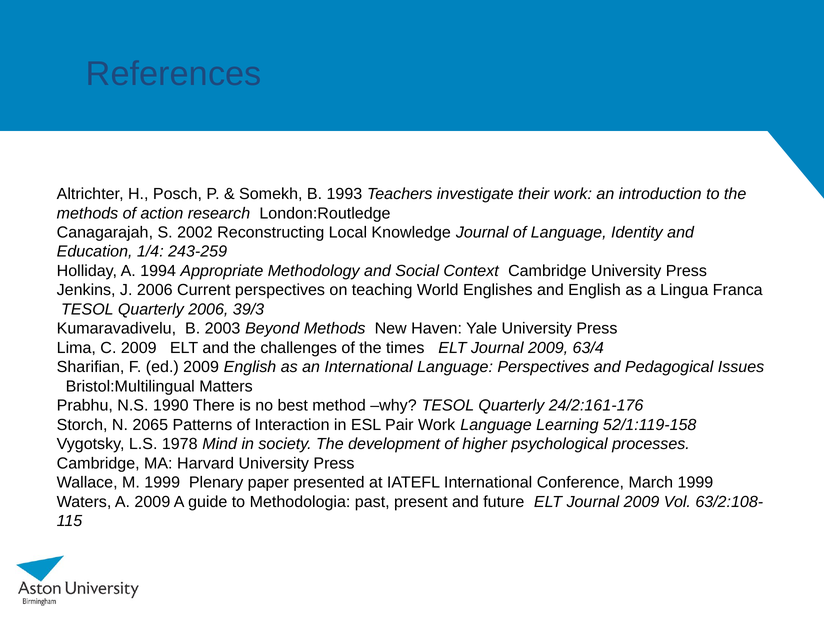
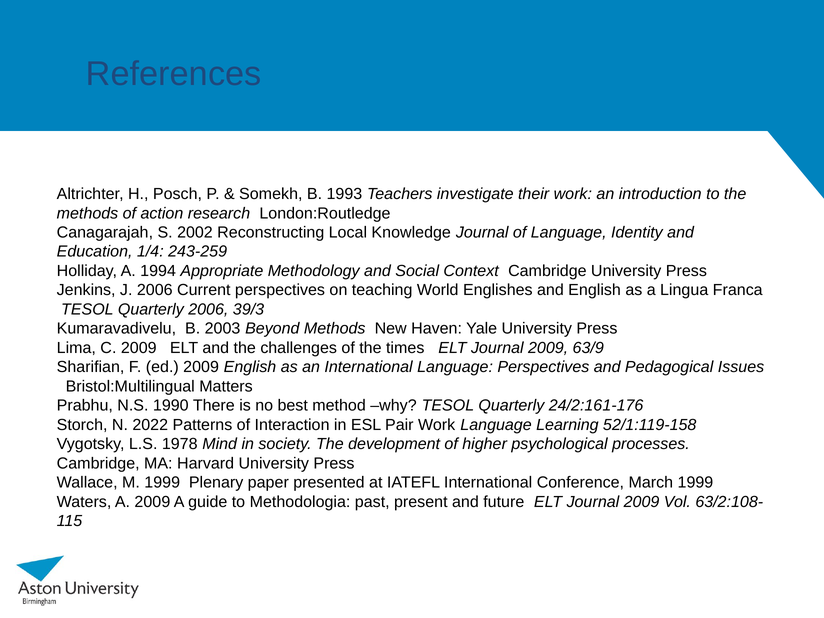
63/4: 63/4 -> 63/9 (588, 348)
2065: 2065 -> 2022 (150, 425)
